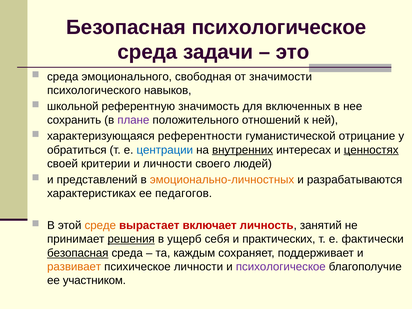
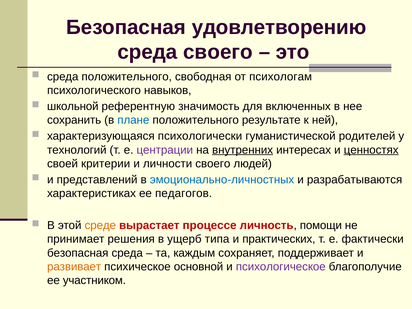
Безопасная психологическое: психологическое -> удовлетворению (279, 27)
среда задачи: задачи -> своего (218, 52)
среда эмоционального: эмоционального -> положительного (127, 77)
значимости: значимости -> психологам (281, 77)
плане colour: purple -> blue (133, 120)
отношений: отношений -> результате (271, 120)
референтности: референтности -> психологически (200, 136)
отрицание: отрицание -> родителей (367, 136)
обратиться: обратиться -> технологий (77, 150)
центрации colour: blue -> purple (165, 150)
эмоционально-личностных colour: orange -> blue (222, 180)
включает: включает -> процессе (210, 225)
занятий: занятий -> помощи (321, 225)
решения underline: present -> none (131, 239)
себя: себя -> типа (217, 239)
безопасная underline: present -> none (78, 253)
психическое личности: личности -> основной (199, 267)
